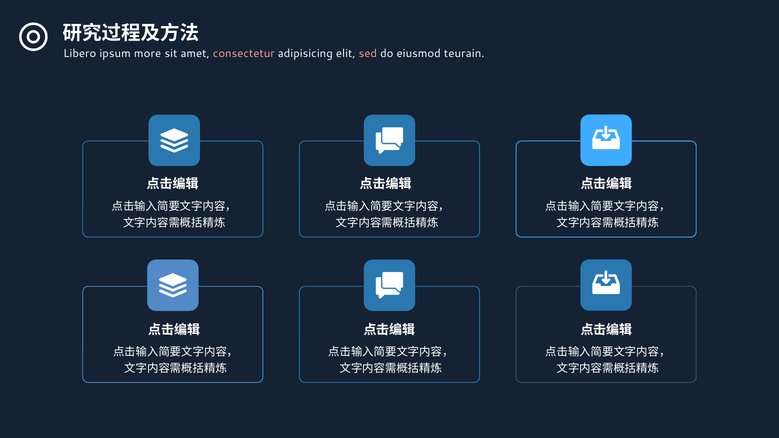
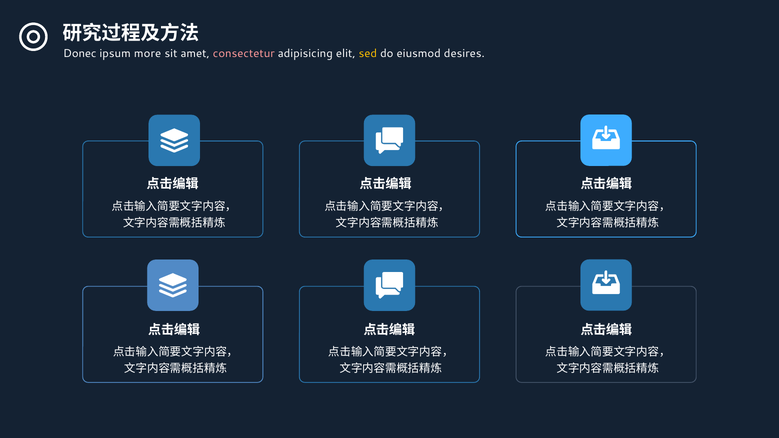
Libero: Libero -> Donec (80, 54)
sed colour: pink -> yellow (368, 54)
teurain: teurain -> desires (464, 54)
